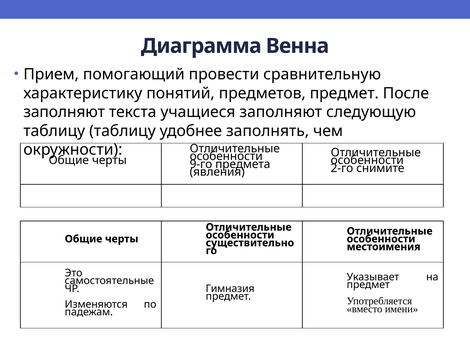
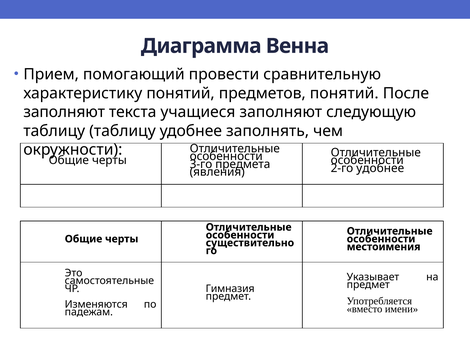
предметов предмет: предмет -> понятий (344, 93)
9-го: 9-го -> 3-го (201, 164)
2-го снимите: снимите -> удобнее (380, 168)
